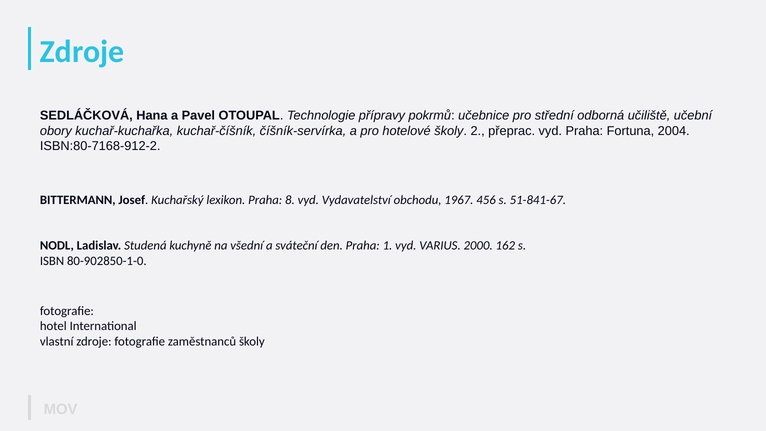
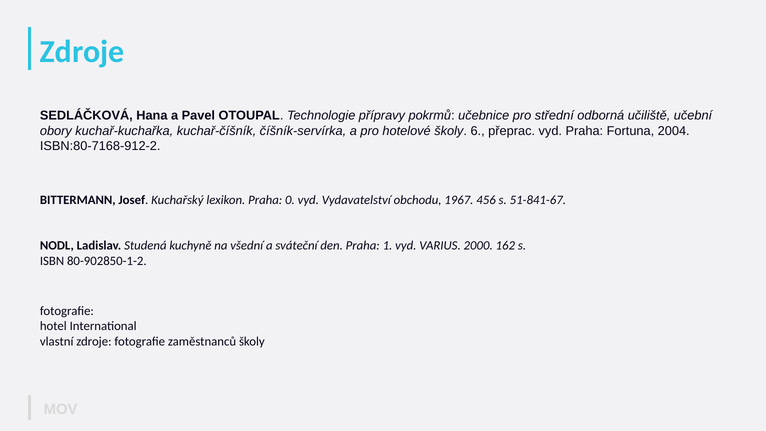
2: 2 -> 6 (478, 131)
8: 8 -> 0 (290, 200)
80-902850-1-0: 80-902850-1-0 -> 80-902850-1-2 (107, 261)
